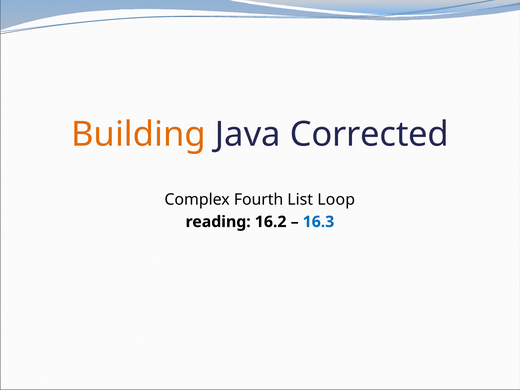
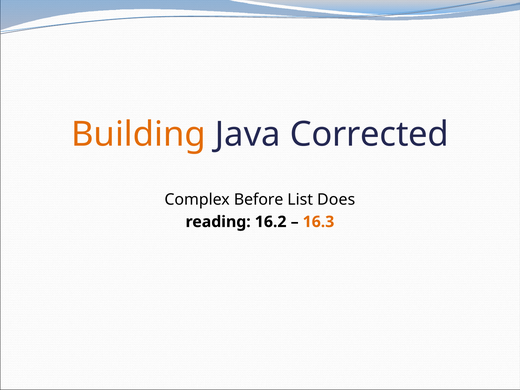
Fourth: Fourth -> Before (259, 200)
Loop: Loop -> Does (336, 200)
16.3 colour: blue -> orange (318, 222)
